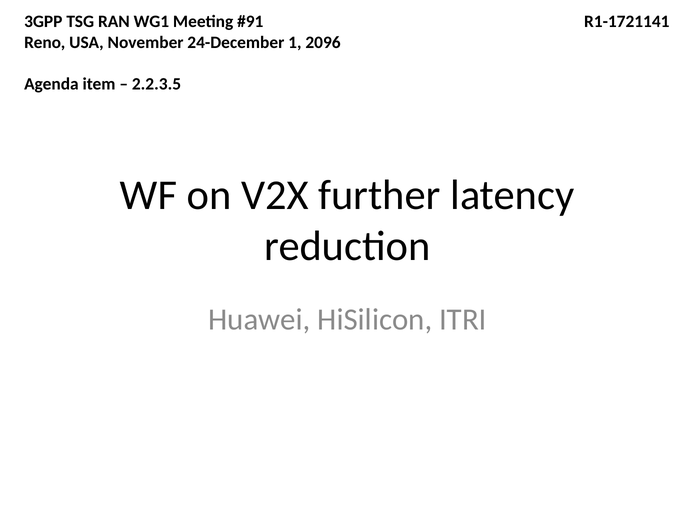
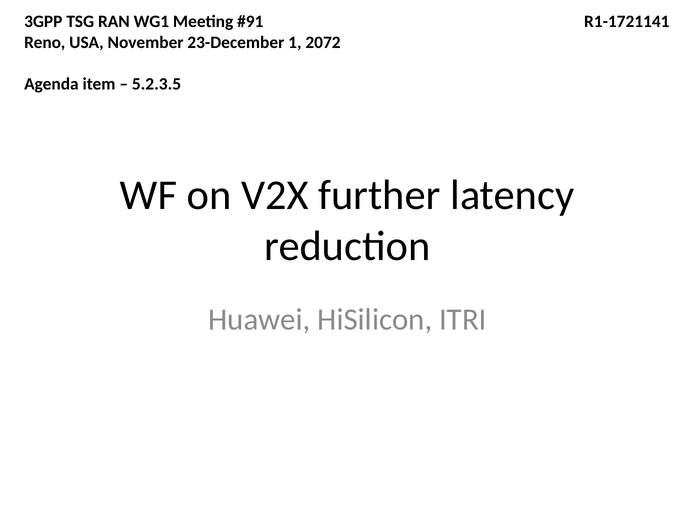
24-December: 24-December -> 23-December (236, 43)
2096: 2096 -> 2072 (323, 43)
2.2.3.5: 2.2.3.5 -> 5.2.3.5 (156, 84)
